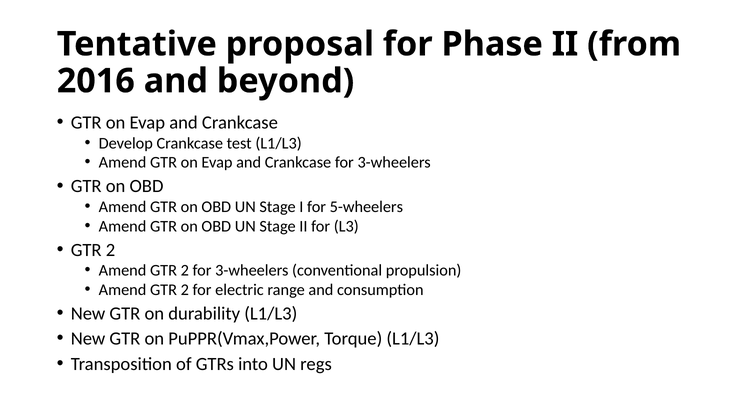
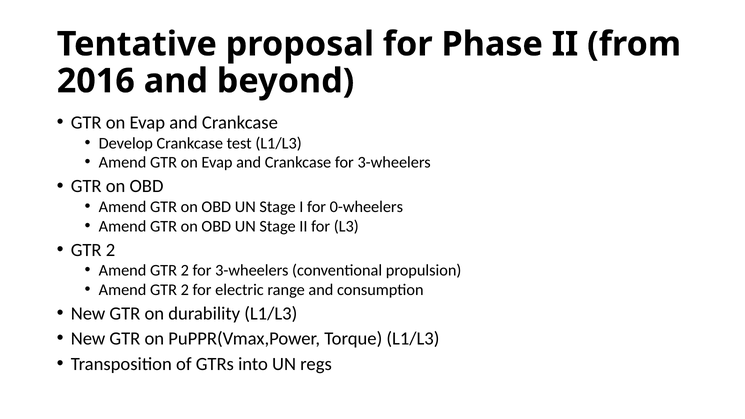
5-wheelers: 5-wheelers -> 0-wheelers (366, 207)
